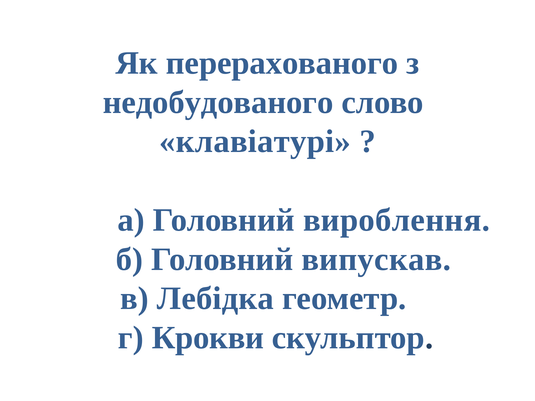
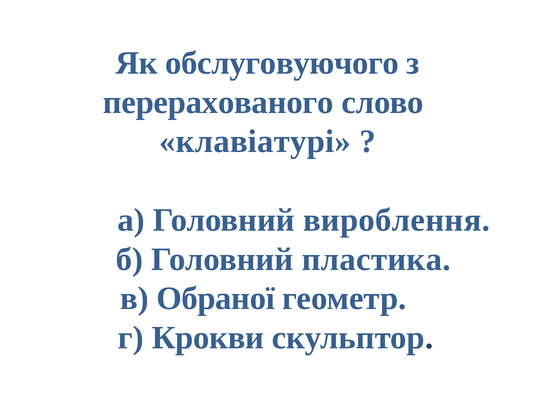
перерахованого: перерахованого -> обслуговуючого (282, 63)
недобудованого: недобудованого -> перерахованого (218, 102)
випускав: випускав -> пластика (376, 259)
Лебідка: Лебідка -> Обраної (216, 299)
